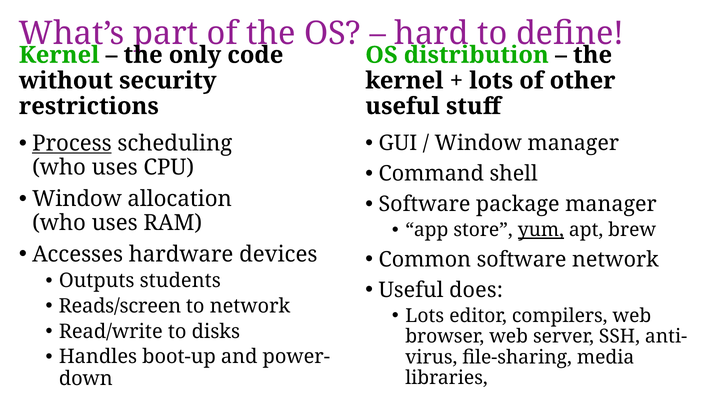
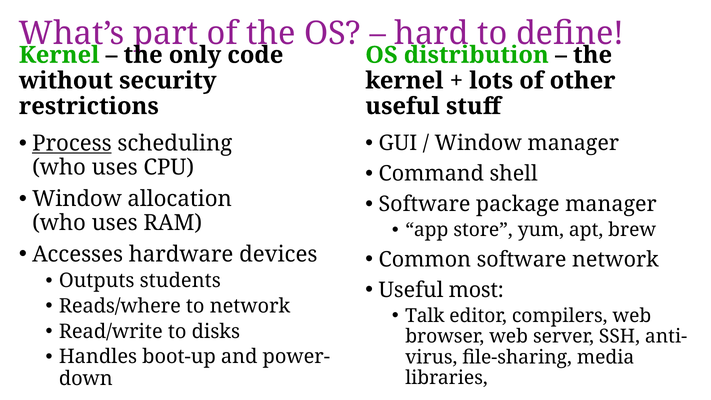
yum underline: present -> none (541, 230)
does: does -> most (476, 290)
Reads/screen: Reads/screen -> Reads/where (120, 306)
Lots: Lots -> Talk (425, 316)
